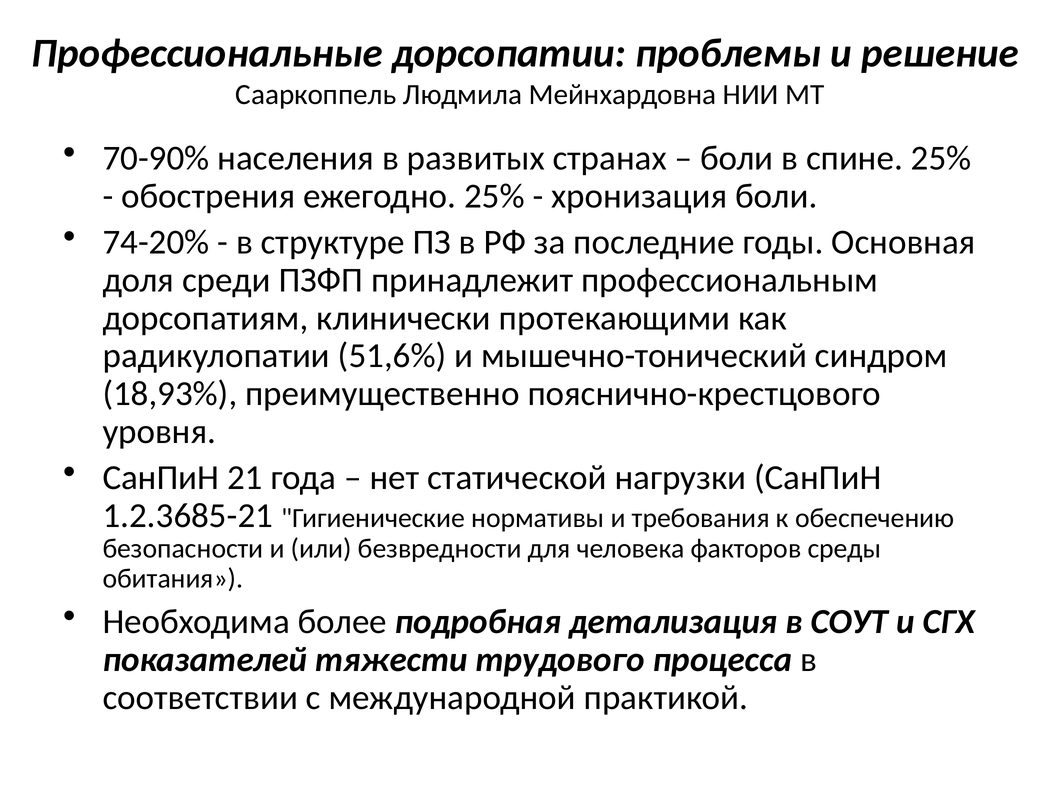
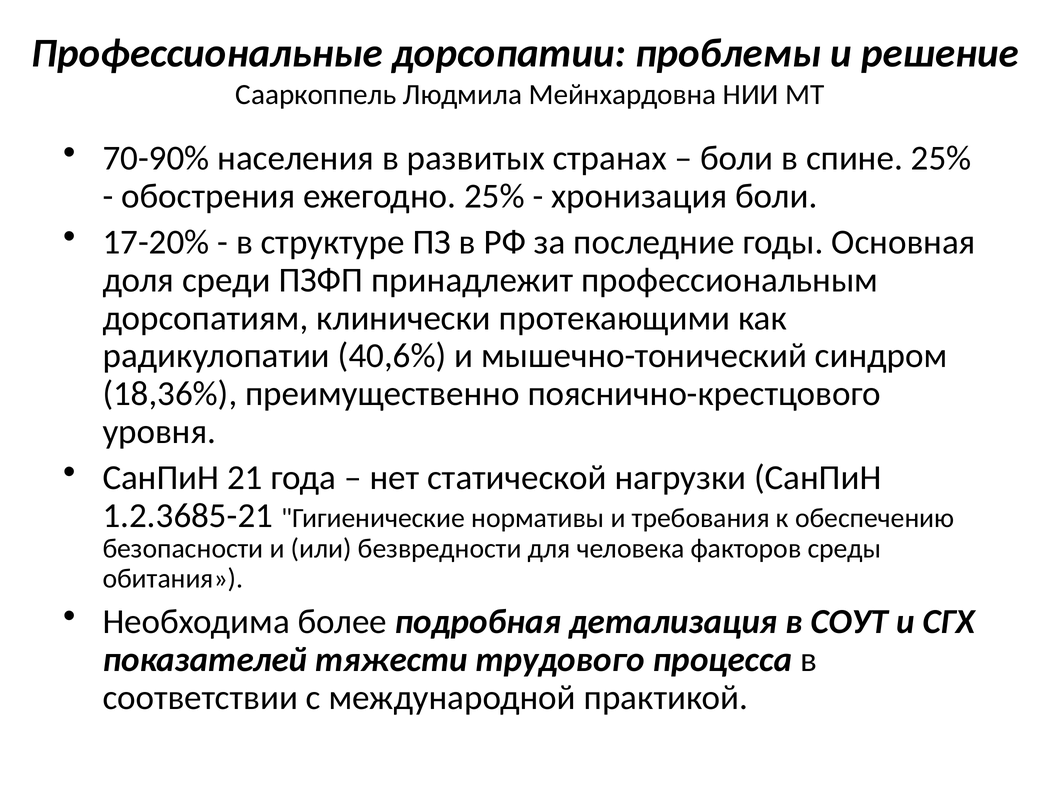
74-20%: 74-20% -> 17-20% (156, 242)
51,6%: 51,6% -> 40,6% (392, 356)
18,93%: 18,93% -> 18,36% (170, 394)
